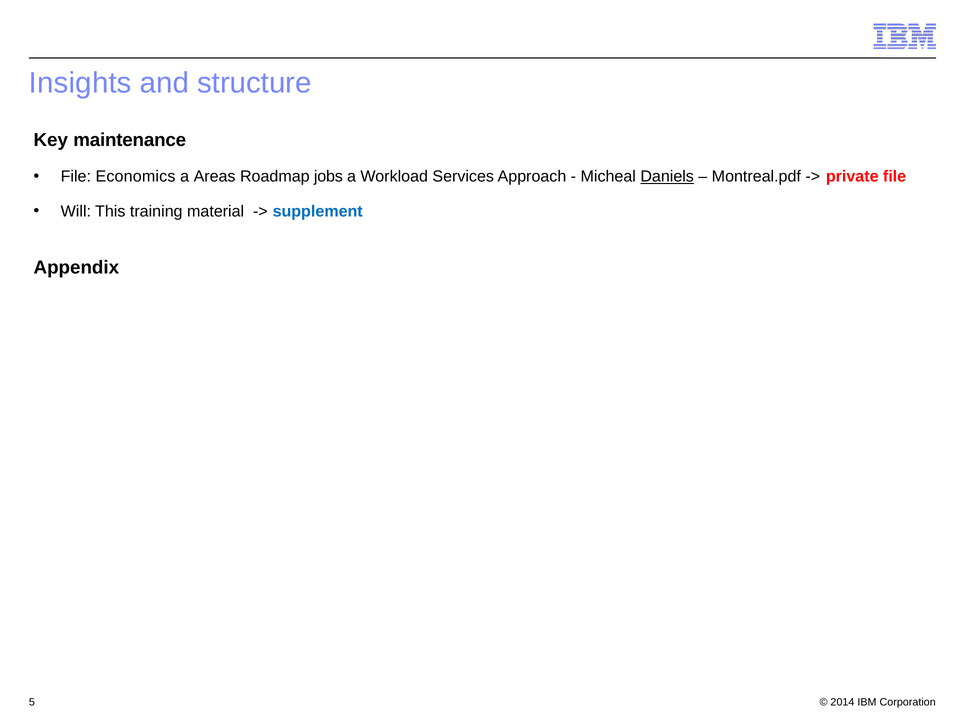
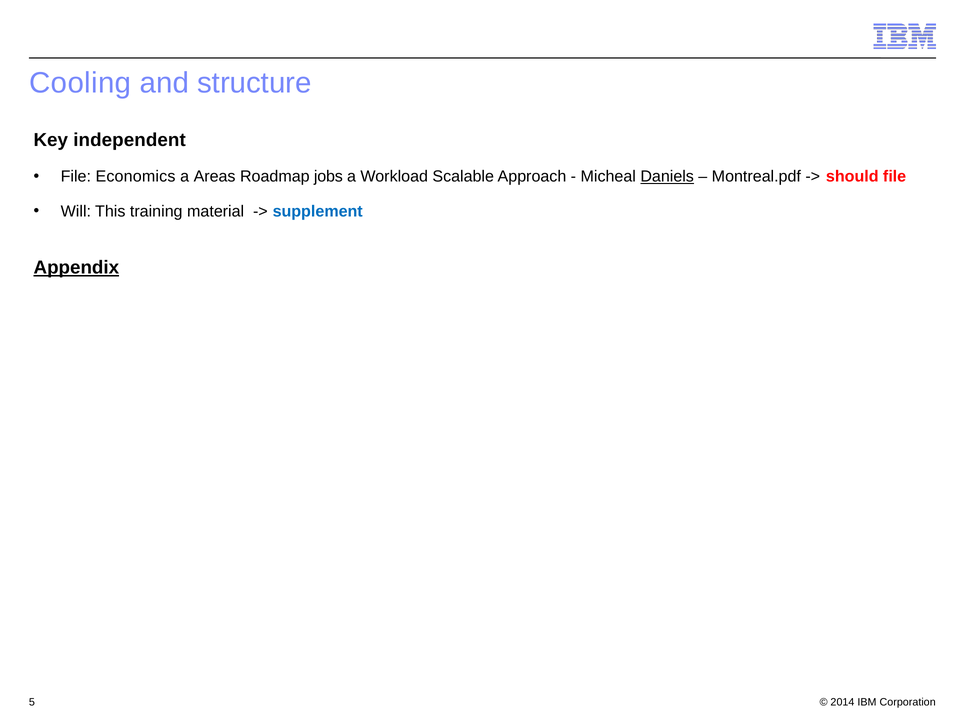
Insights: Insights -> Cooling (80, 83)
maintenance: maintenance -> independent (130, 140)
Services: Services -> Scalable (463, 176)
private: private -> should (852, 176)
Appendix underline: none -> present (76, 268)
